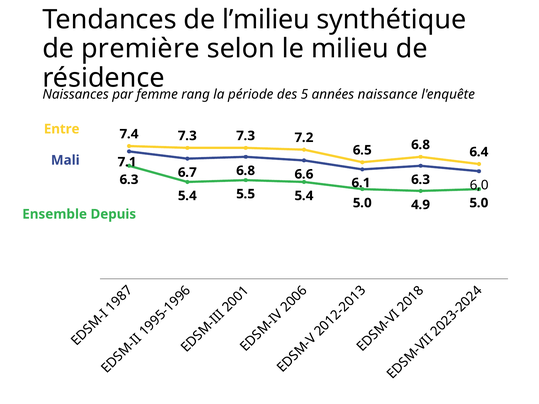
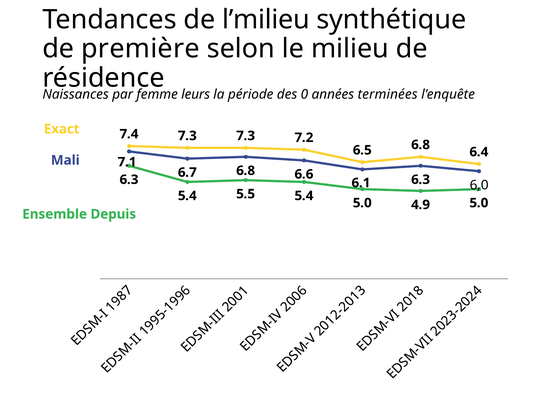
rang: rang -> leurs (196, 94)
5: 5 -> 0 (304, 94)
naissance: naissance -> terminées (388, 94)
Entre: Entre -> Exact (62, 129)
